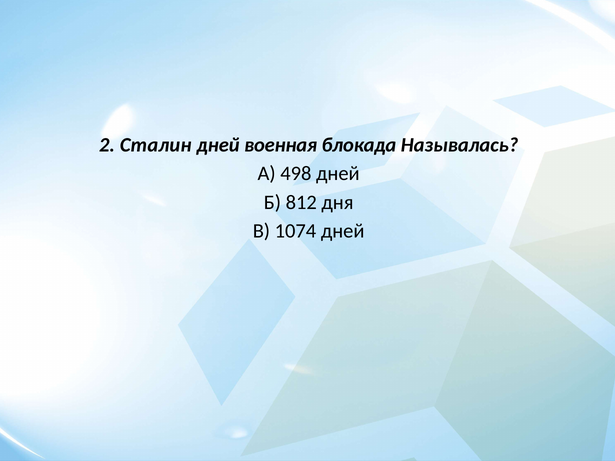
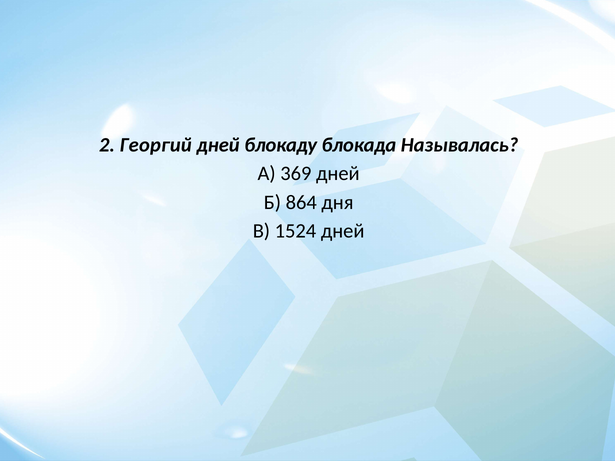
Сталин: Сталин -> Георгий (156, 145)
военная: военная -> блокаду (281, 145)
498: 498 -> 369 (296, 174)
812: 812 -> 864 (301, 202)
1074: 1074 -> 1524 (295, 231)
